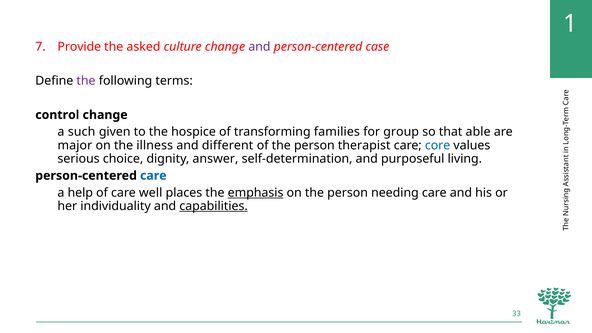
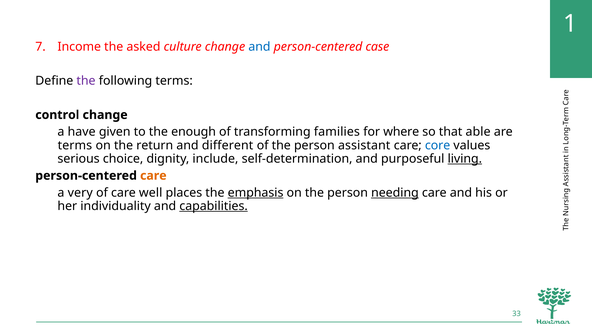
Provide: Provide -> Income (79, 47)
and colour: purple -> blue (259, 47)
such: such -> have (82, 132)
hospice: hospice -> enough (194, 132)
group: group -> where (401, 132)
major: major -> terms (75, 145)
illness: illness -> return (155, 145)
therapist: therapist -> assistant (364, 145)
answer: answer -> include (215, 159)
living underline: none -> present (465, 159)
care colour: blue -> orange (153, 176)
help: help -> very (80, 193)
needing underline: none -> present (395, 193)
